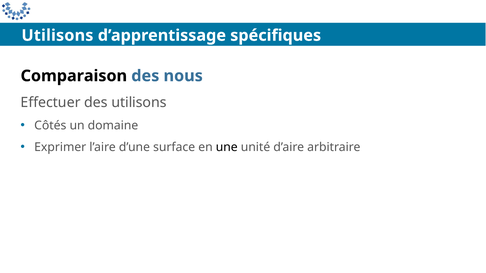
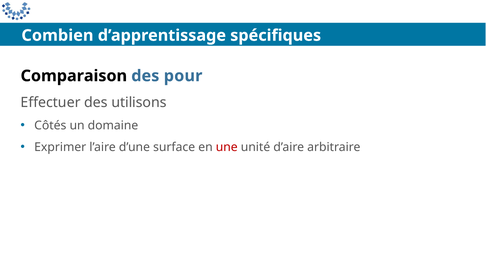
Utilisons: Utilisons -> Combien (57, 35)
nous: nous -> pour (183, 76)
une colour: black -> red (227, 147)
